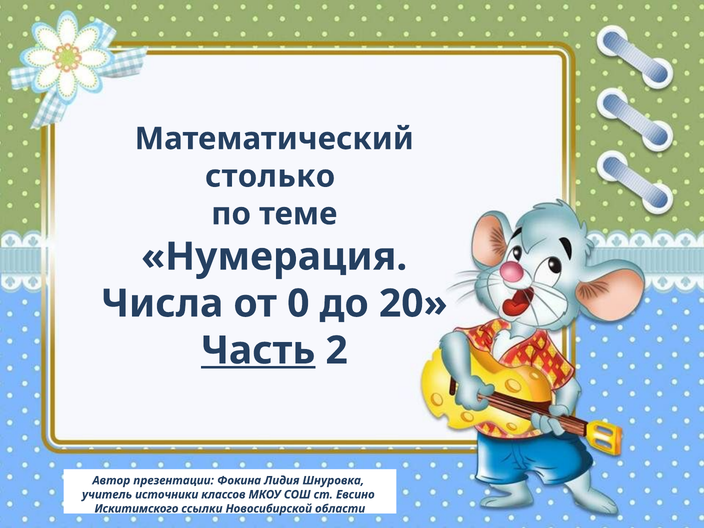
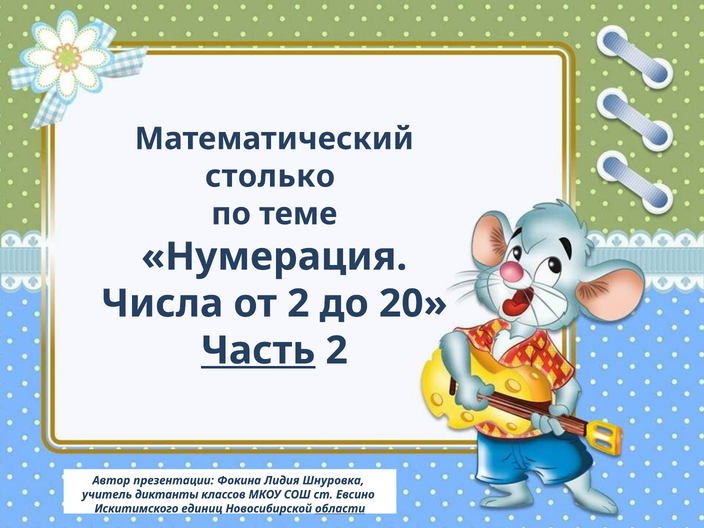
от 0: 0 -> 2 (298, 304)
источники: источники -> диктанты (167, 495)
ссылки: ссылки -> единиц (202, 509)
области underline: none -> present (340, 509)
